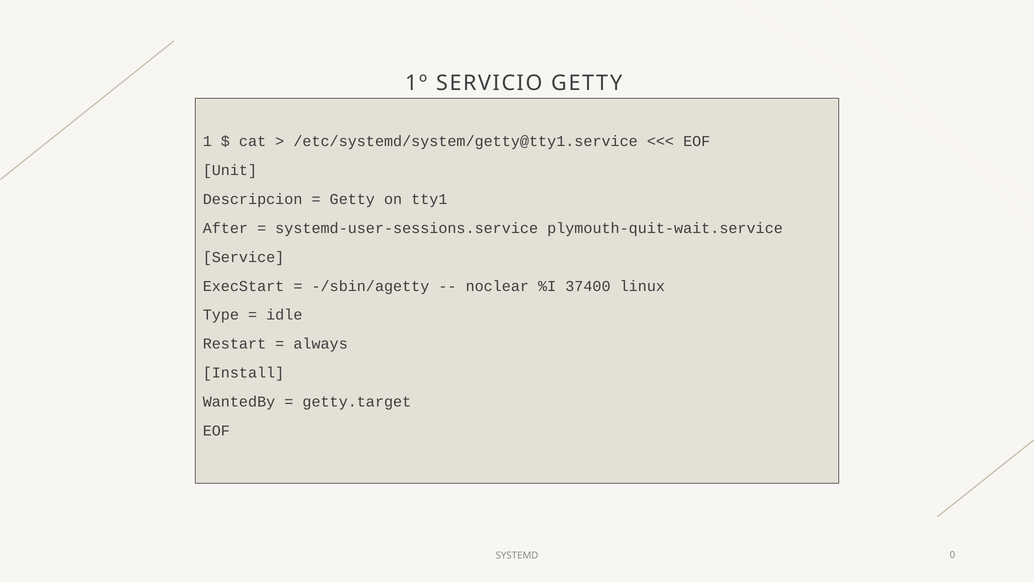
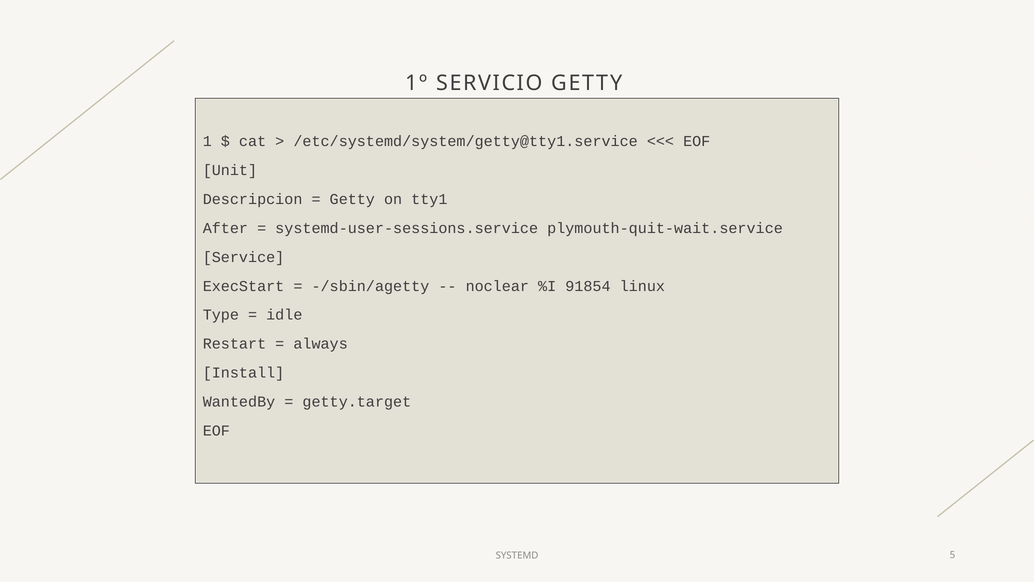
37400: 37400 -> 91854 (588, 286)
0: 0 -> 5 (952, 554)
